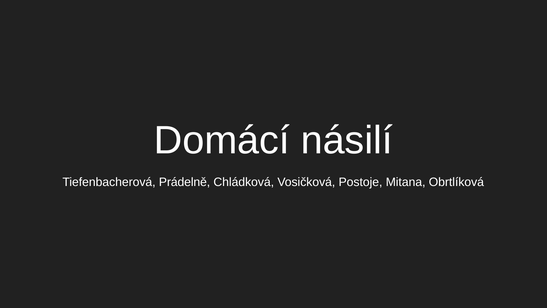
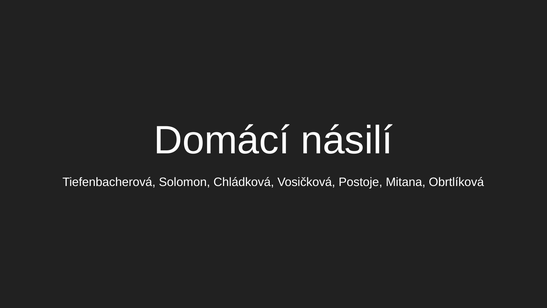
Prádelně: Prádelně -> Solomon (185, 182)
